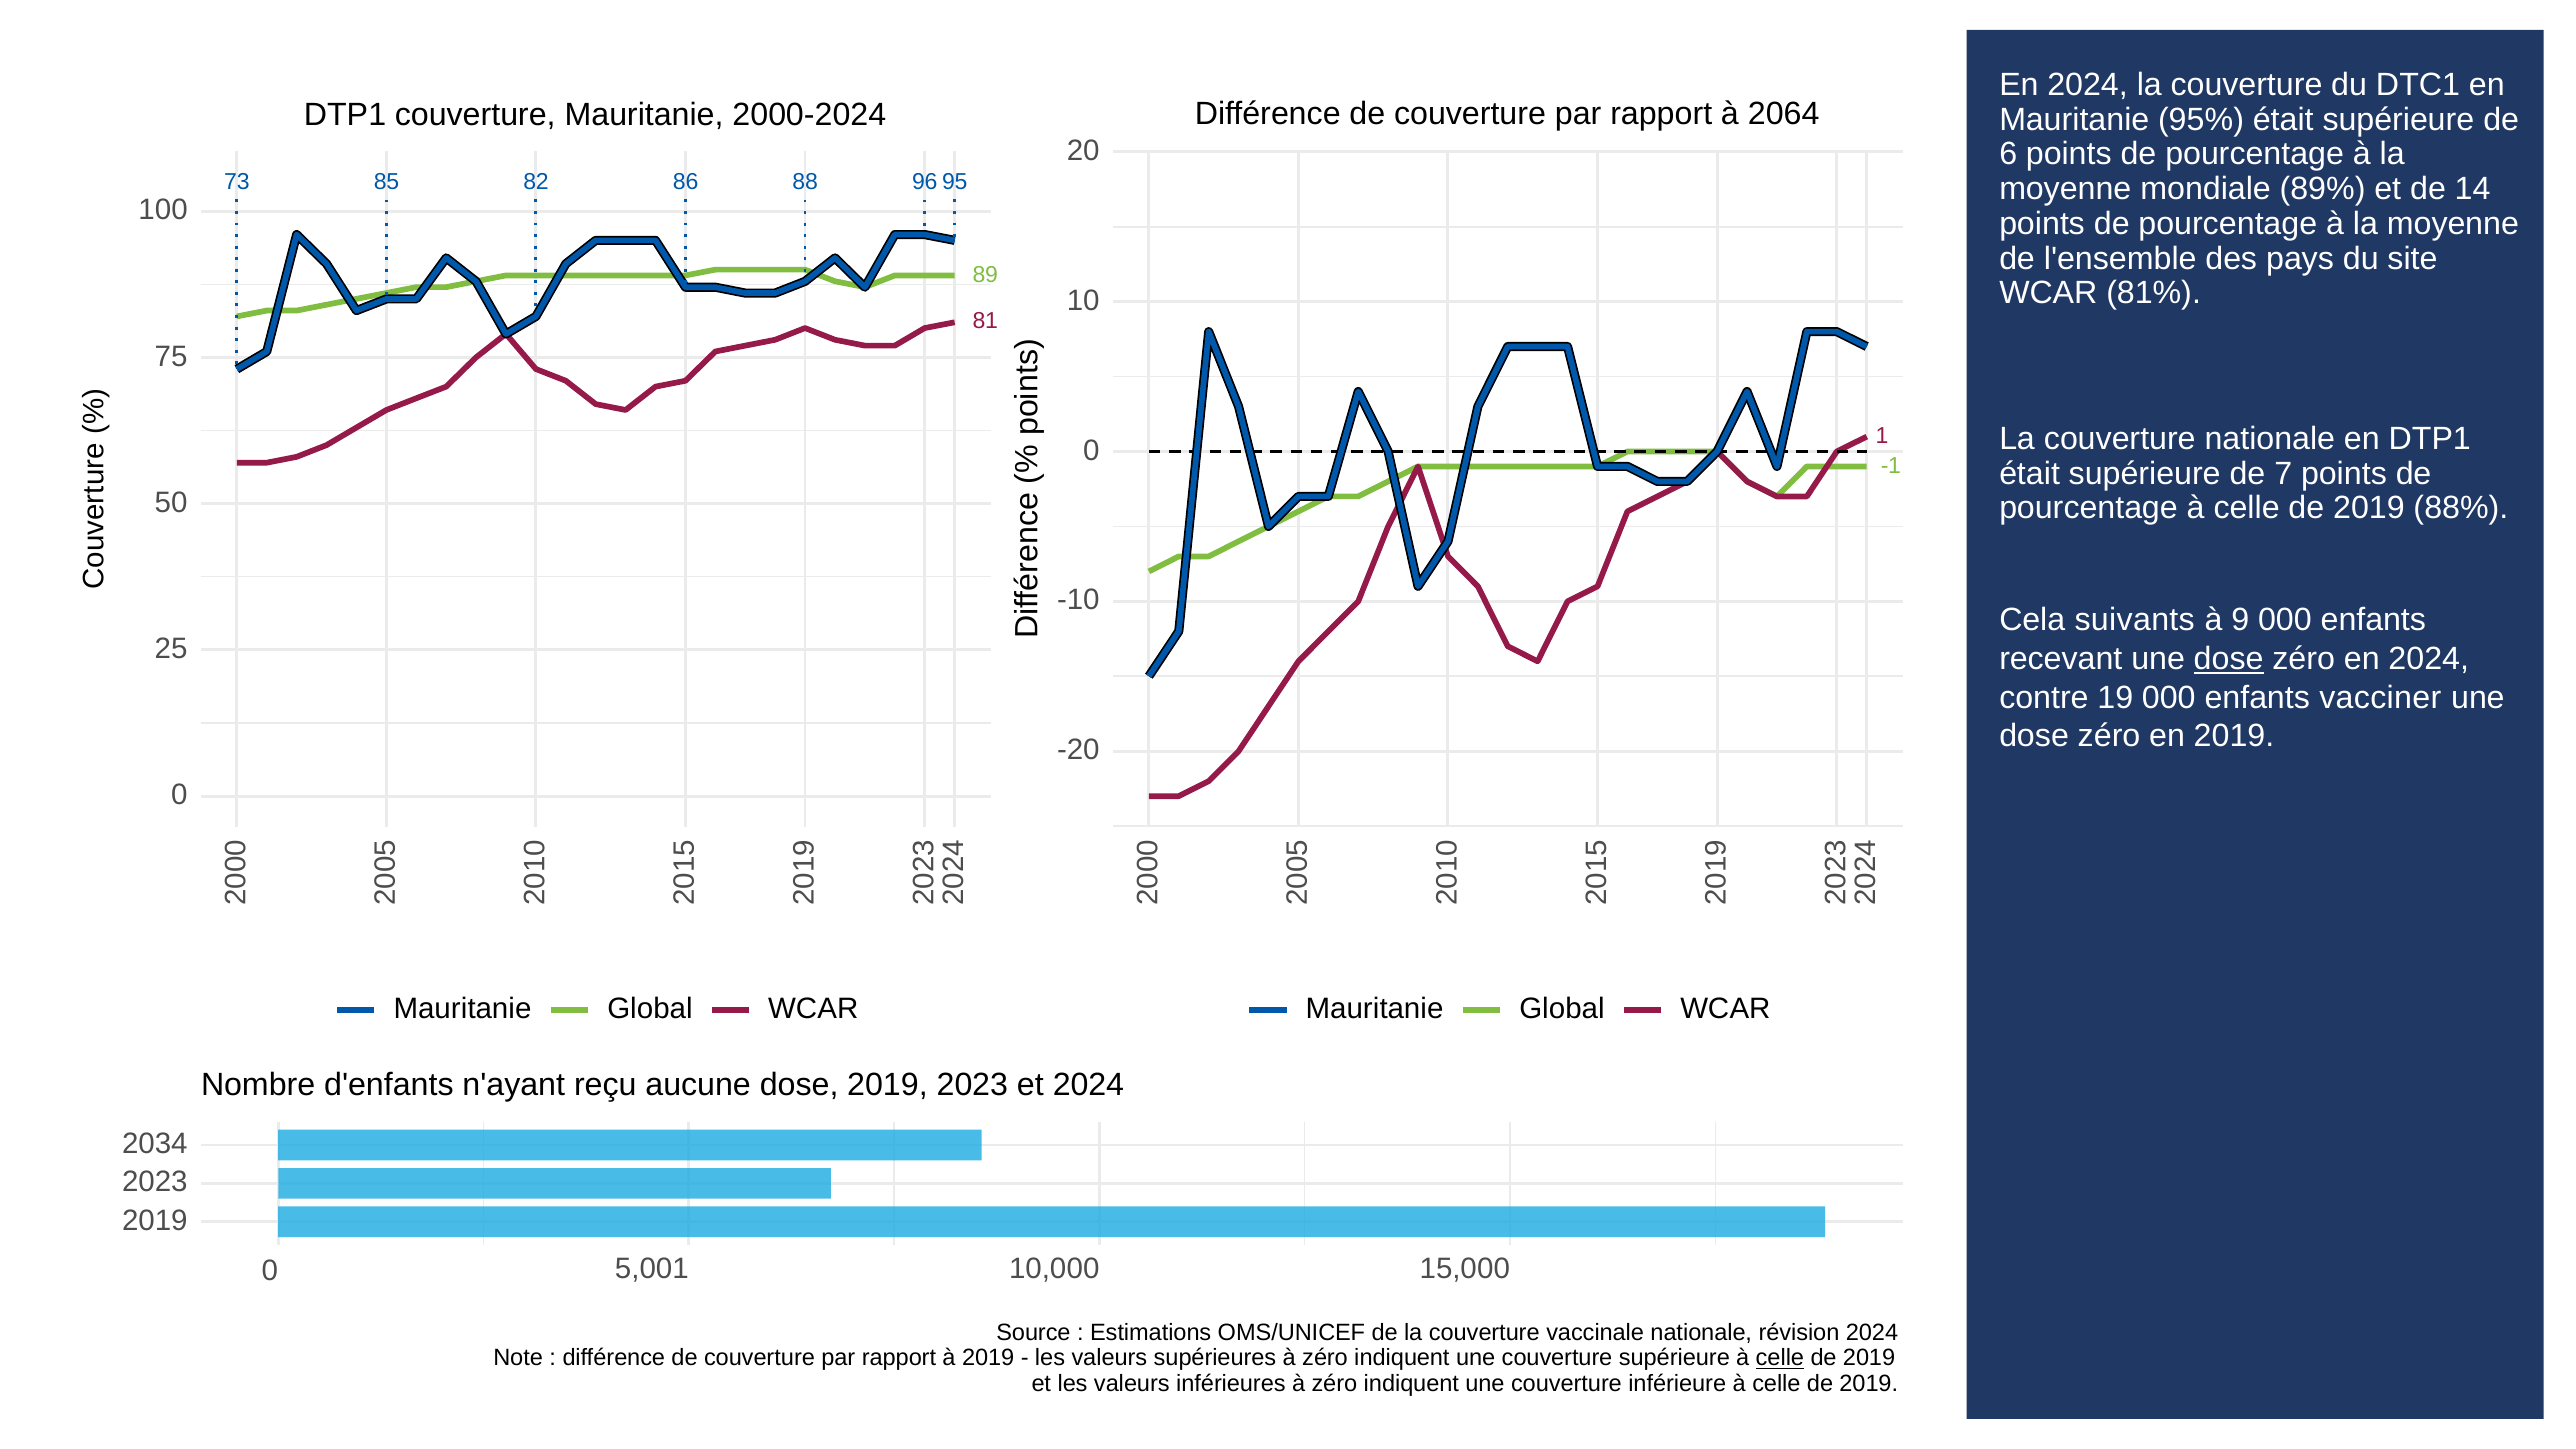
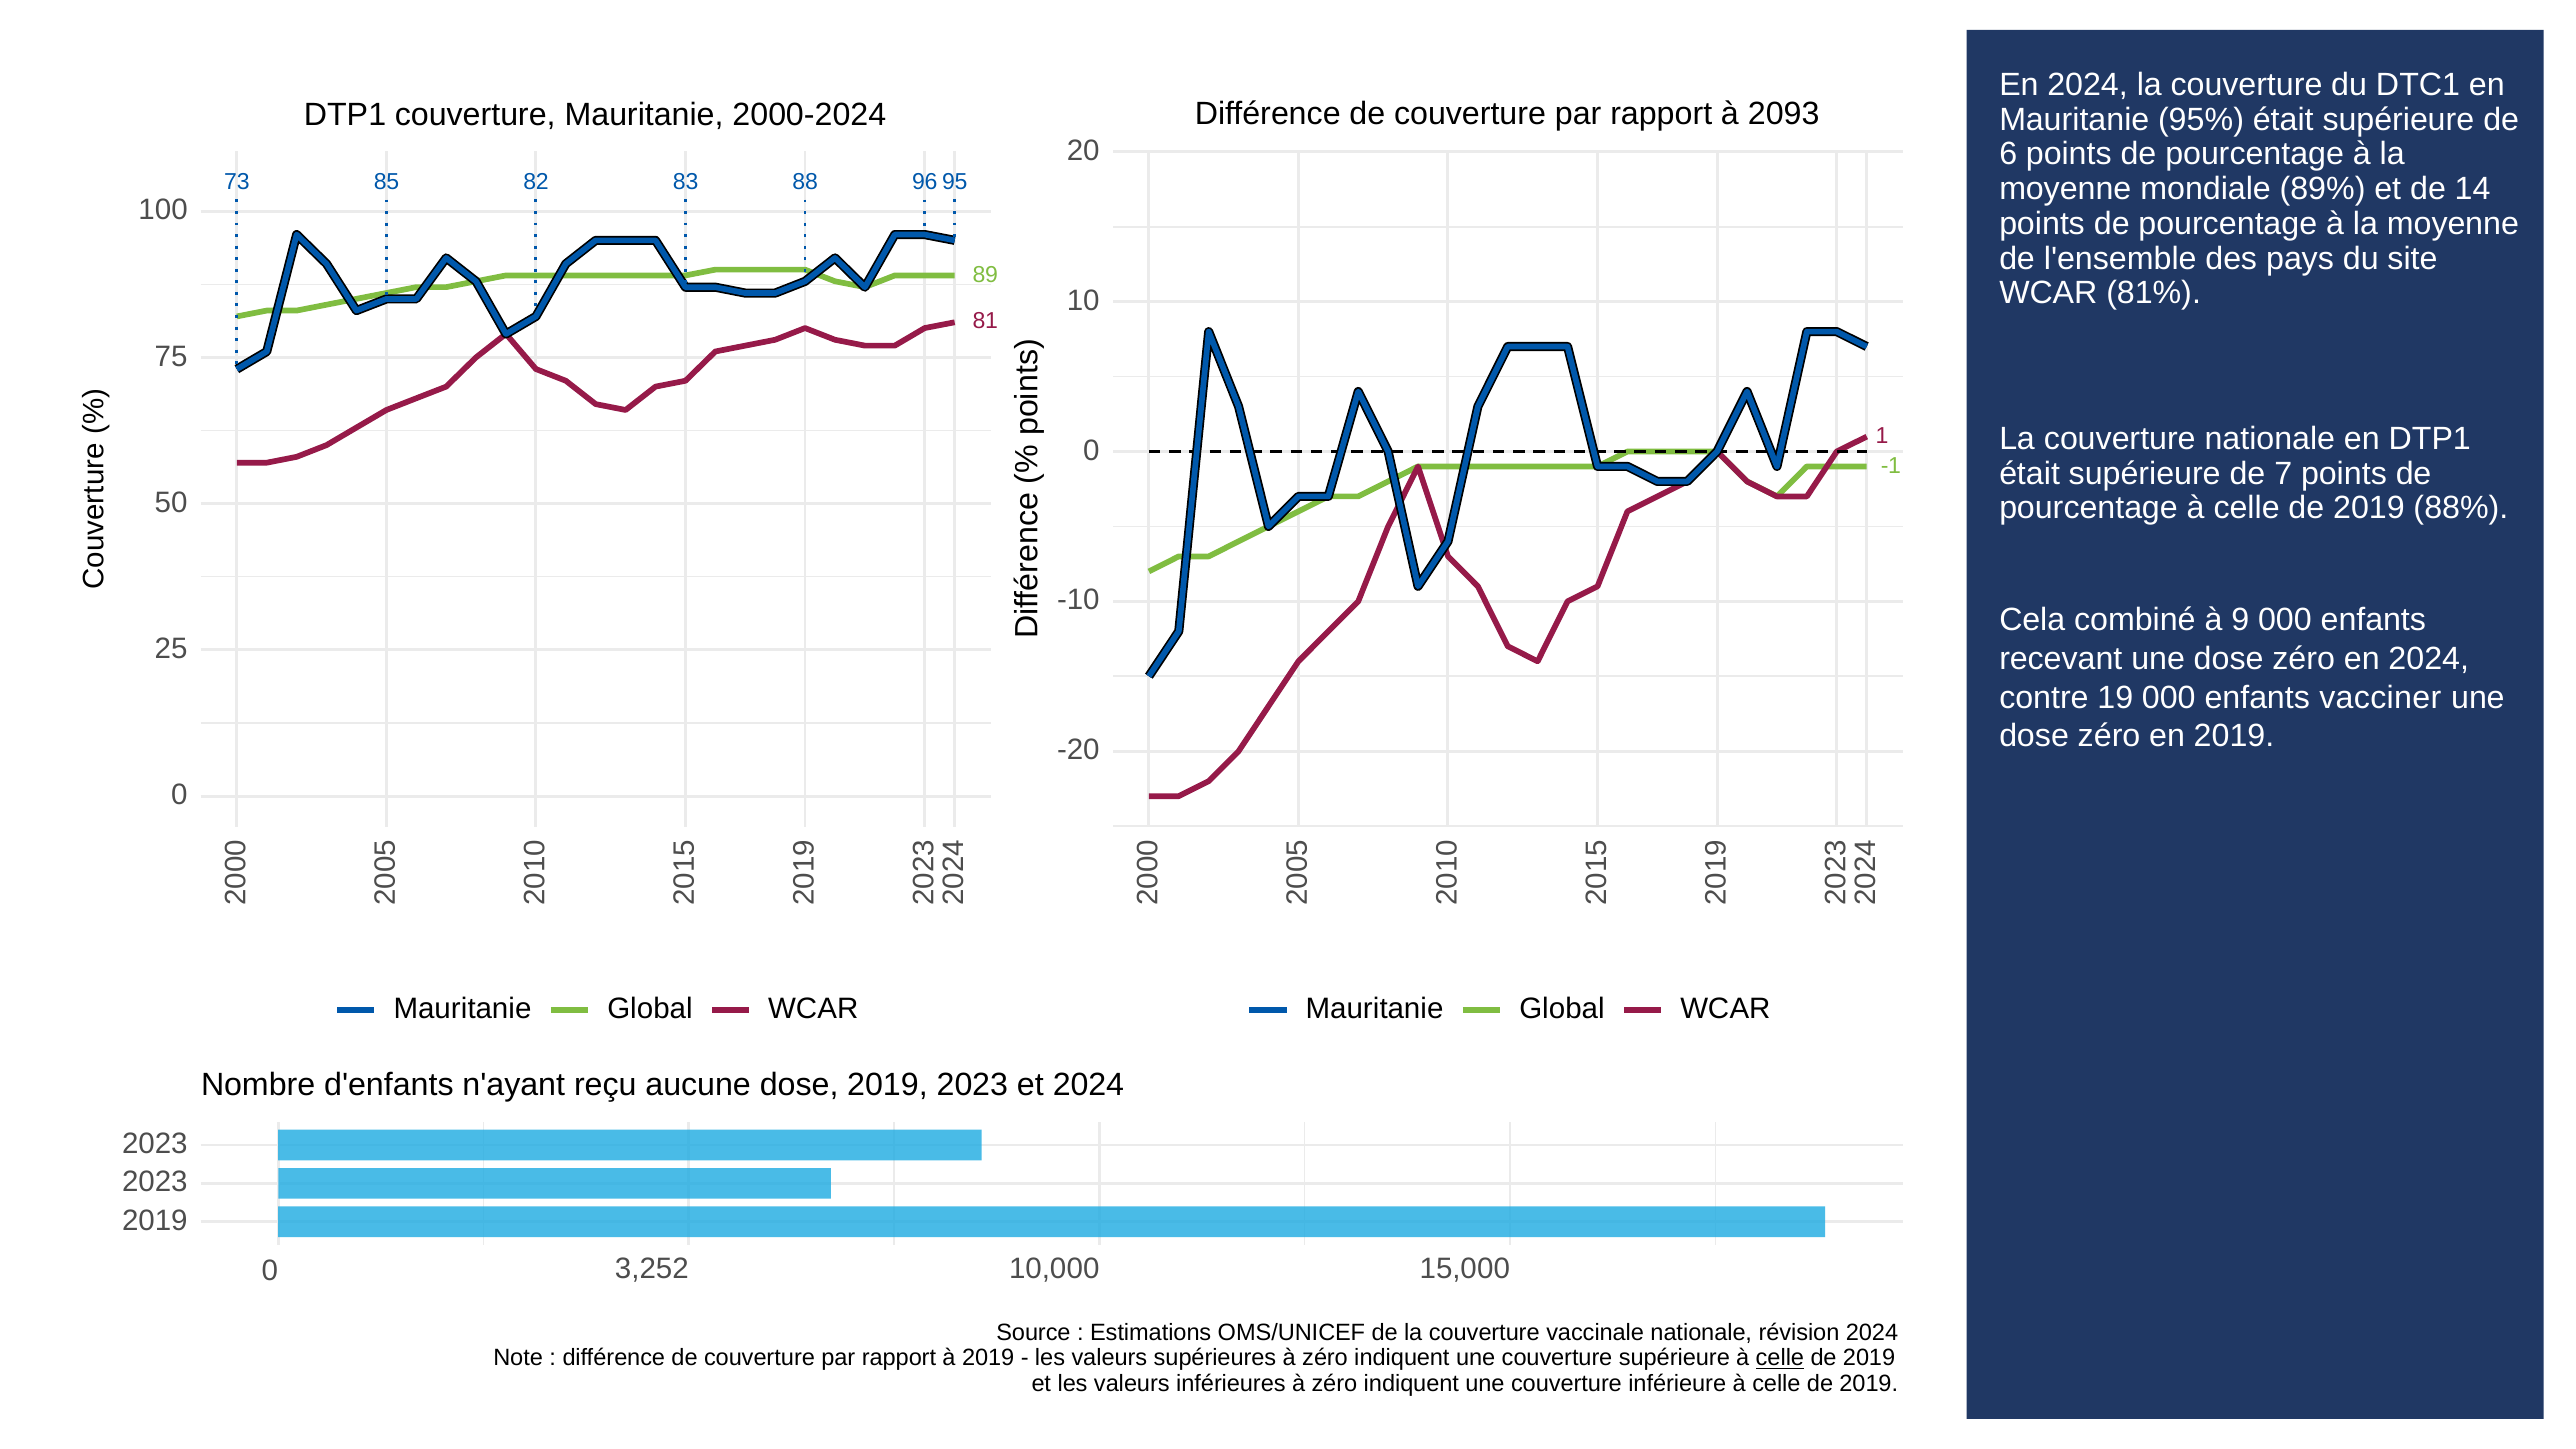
2064: 2064 -> 2093 (1784, 114)
86: 86 -> 83 (686, 182)
suivants: suivants -> combiné (2135, 620)
dose underline: present -> none (2229, 659)
2034: 2034 -> 2023 (155, 1144)
5,001: 5,001 -> 3,252 (652, 1269)
